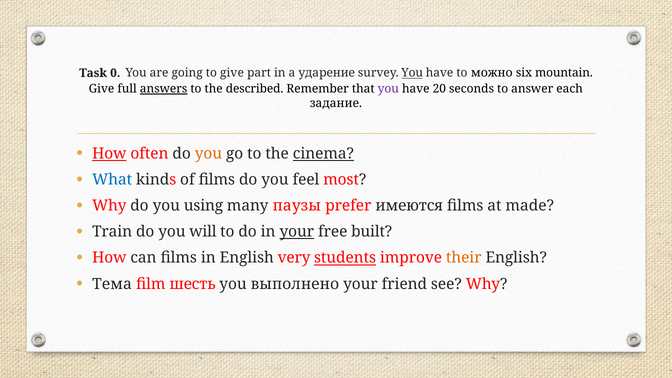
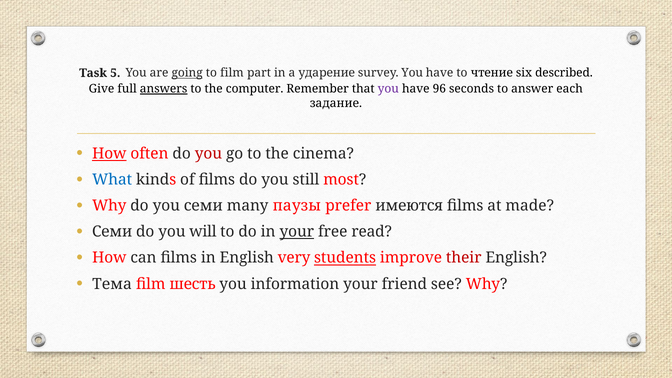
0: 0 -> 5 (115, 73)
going underline: none -> present (187, 73)
to give: give -> film (232, 73)
You underline: present -> none (412, 73)
можно: можно -> чтение (492, 73)
mountain: mountain -> described (564, 73)
described: described -> computer (255, 89)
20: 20 -> 96 (439, 89)
you colour: orange -> red (208, 154)
cinema underline: present -> none (323, 154)
feel: feel -> still (306, 180)
you using: using -> семи (203, 206)
Train: Train -> Семи (112, 232)
built: built -> read (372, 232)
their colour: orange -> red (464, 258)
выполнено: выполнено -> information (295, 284)
